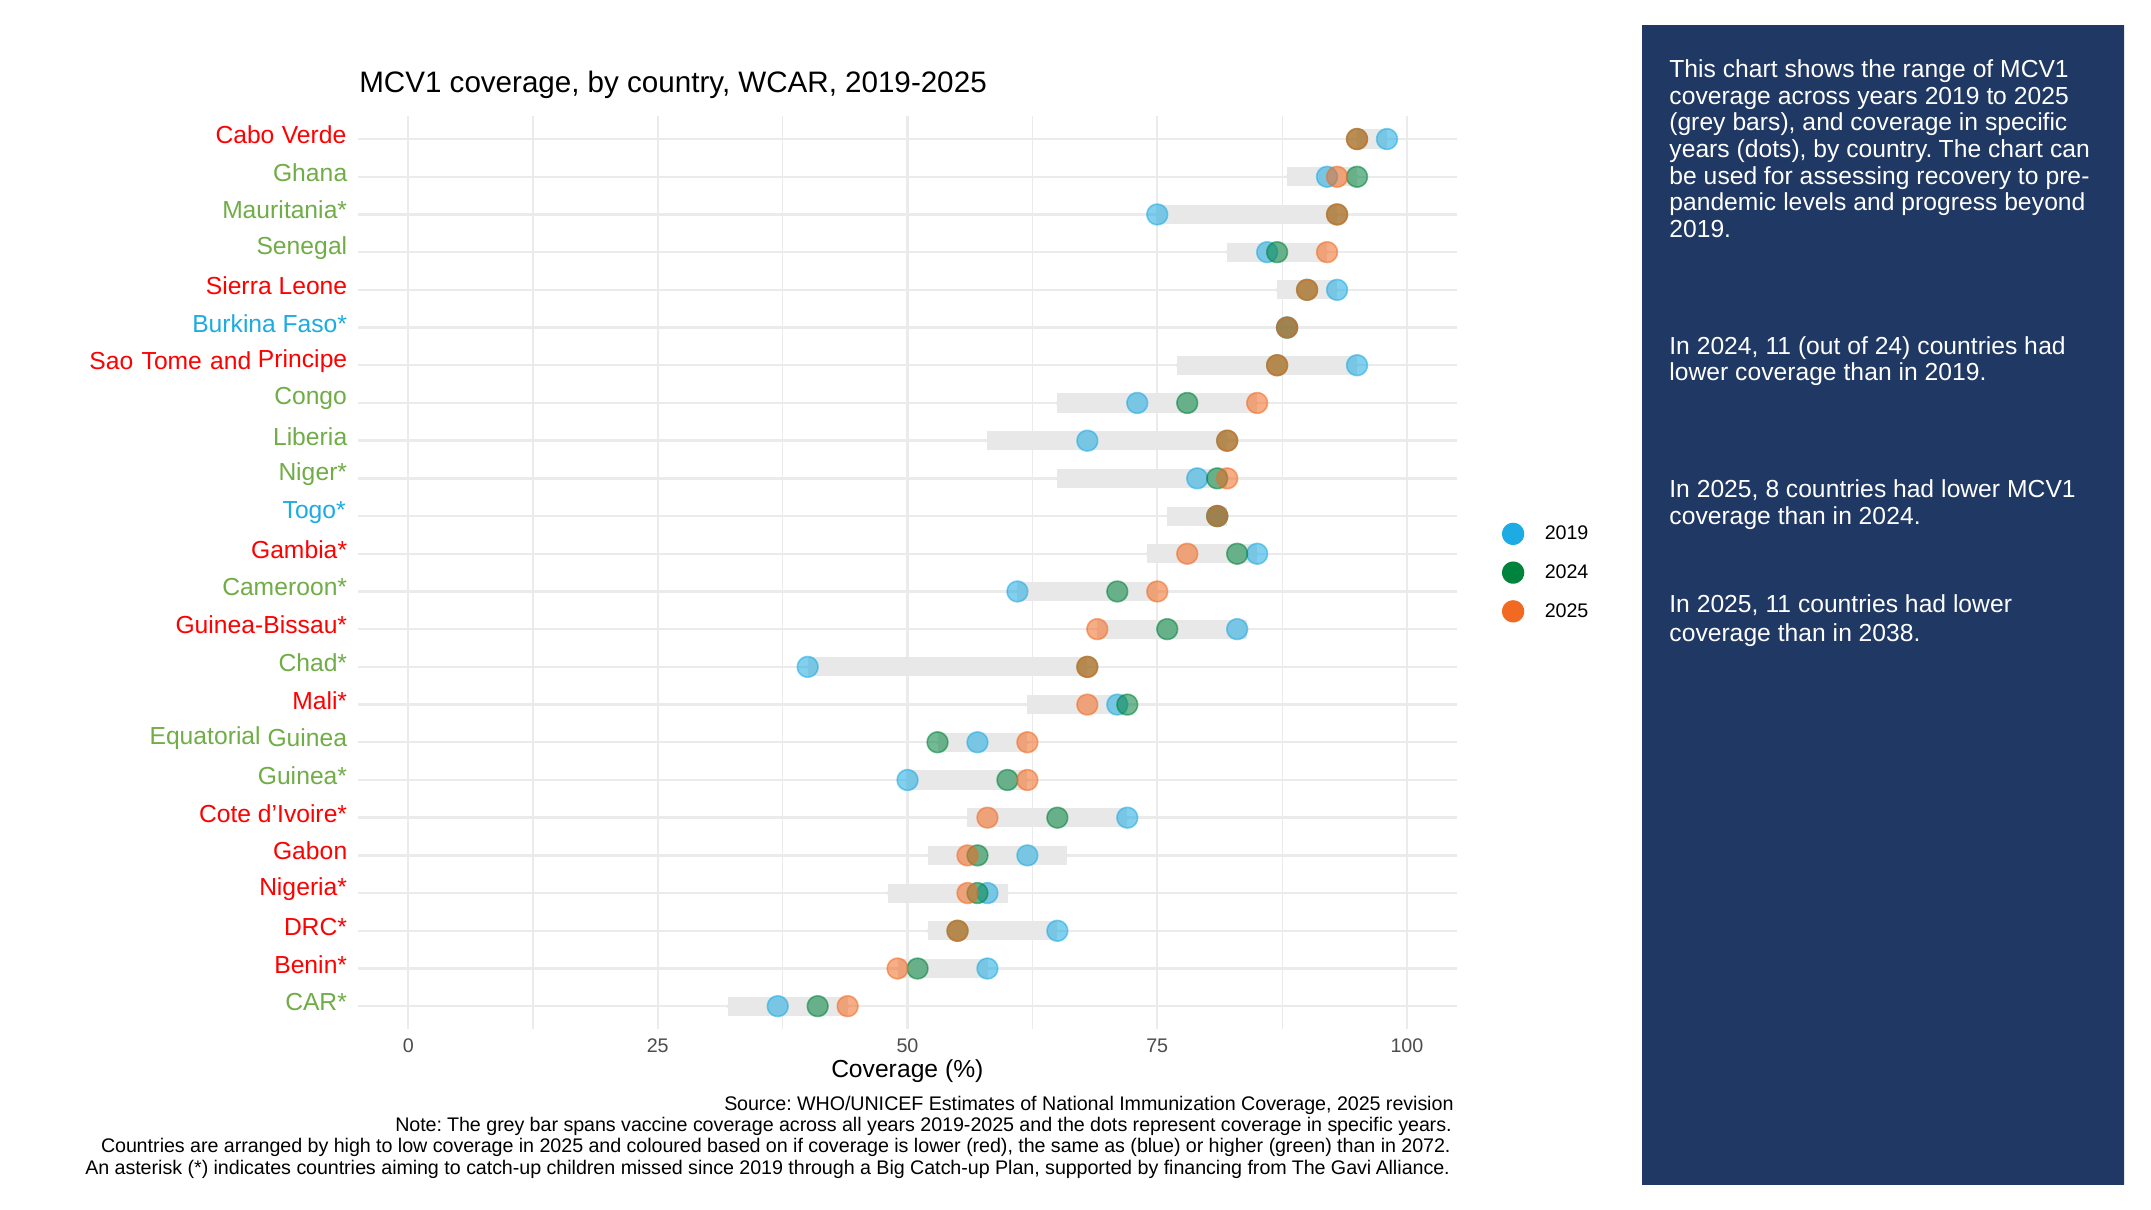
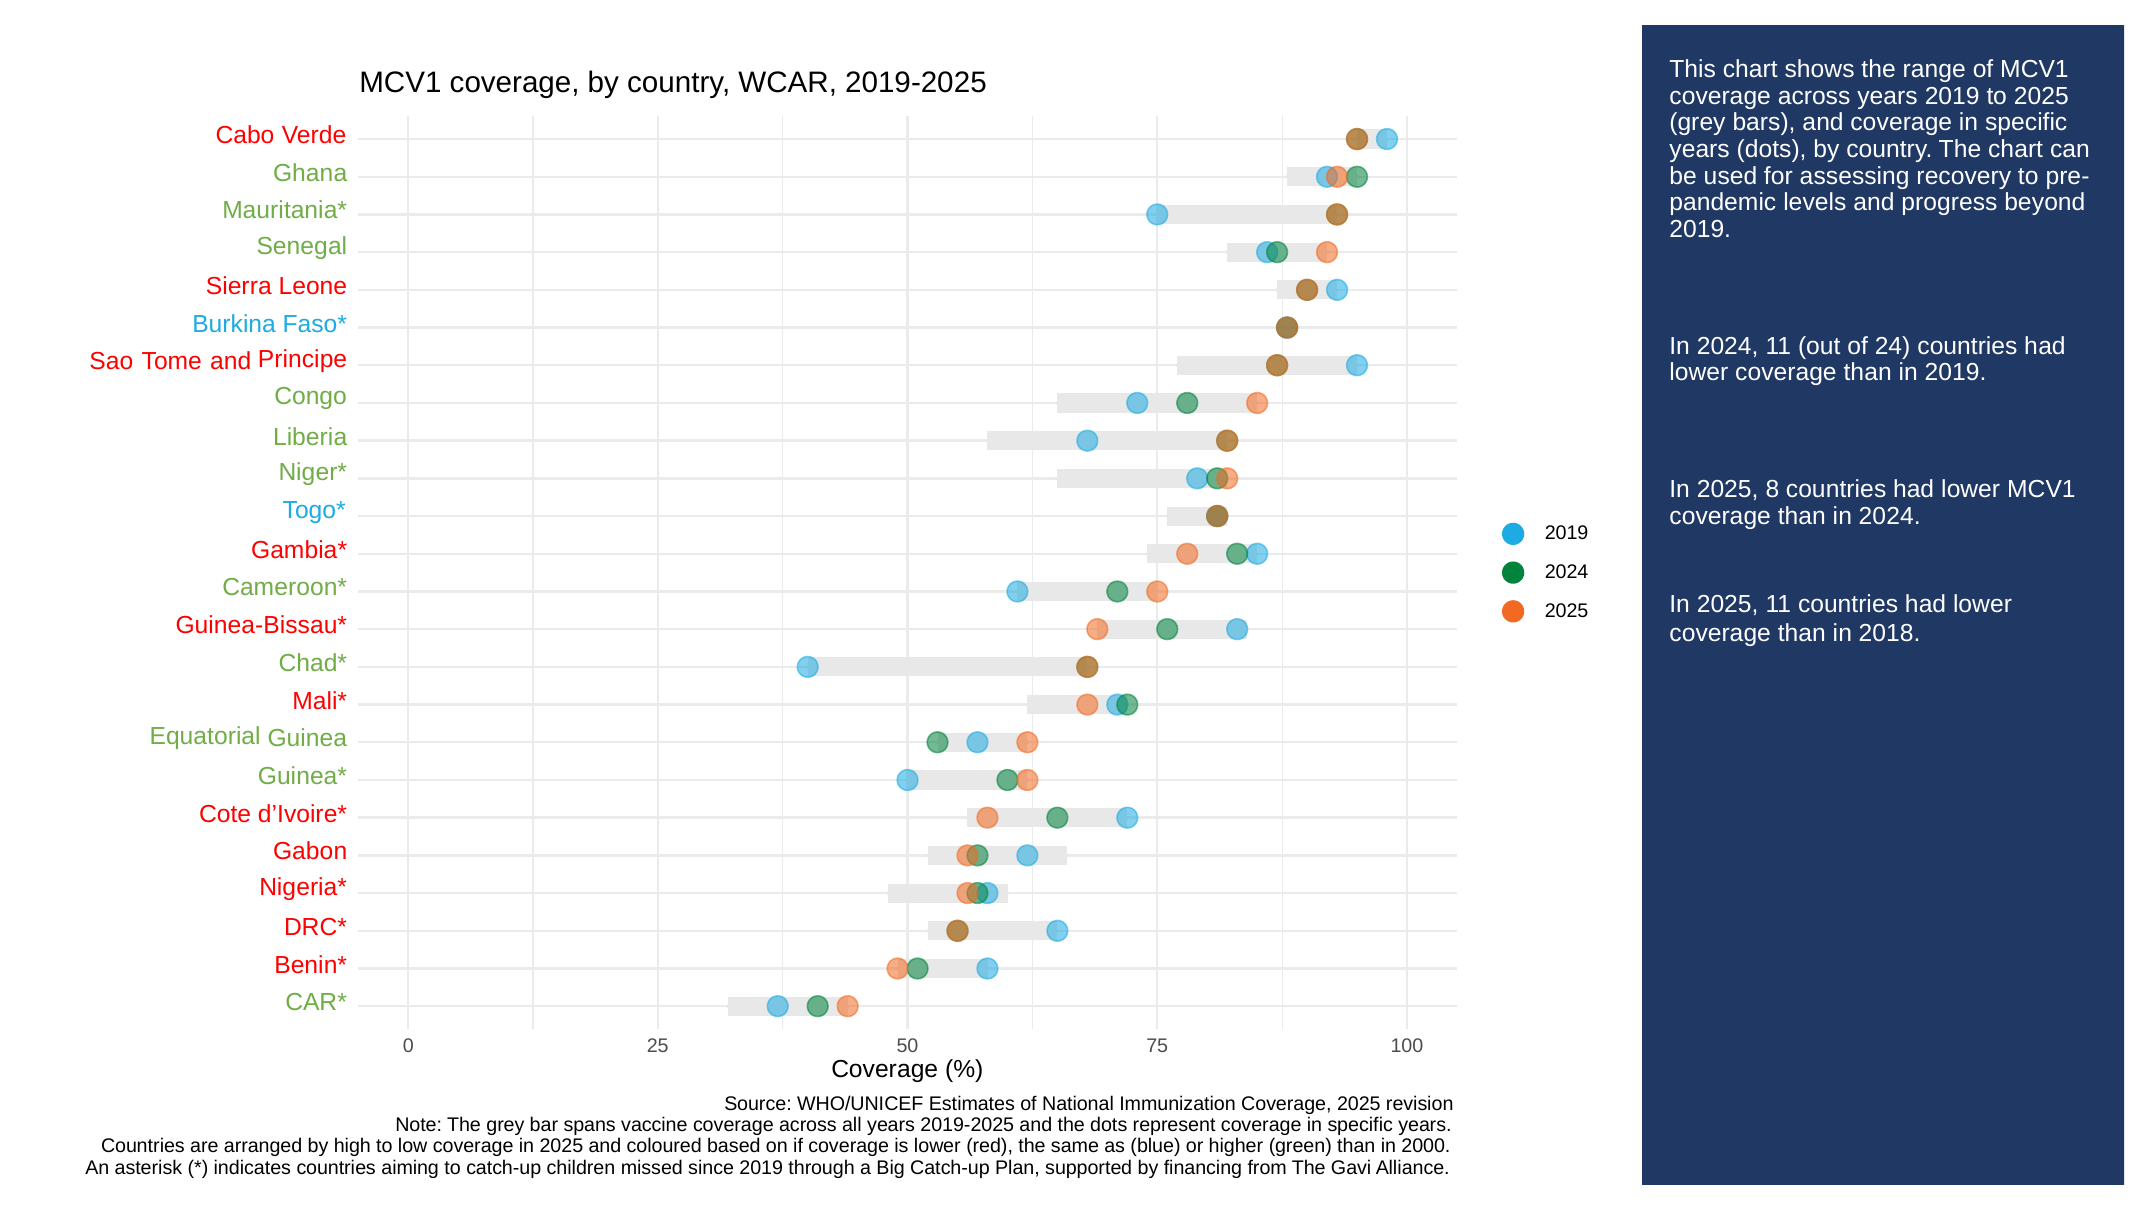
2038: 2038 -> 2018 (1890, 634)
2072: 2072 -> 2000 (1426, 1146)
